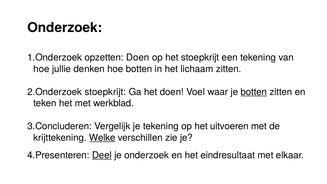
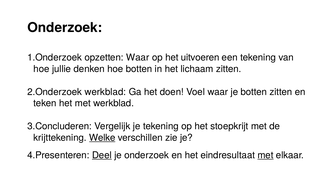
opzetten Doen: Doen -> Waar (138, 57)
het stoepkrijt: stoepkrijt -> uitvoeren (200, 57)
stoepkrijt: stoepkrijt -> werkblad (105, 92)
botten underline: present -> none (254, 92)
uitvoeren: uitvoeren -> stoepkrijt (229, 126)
met underline: none -> present (265, 155)
